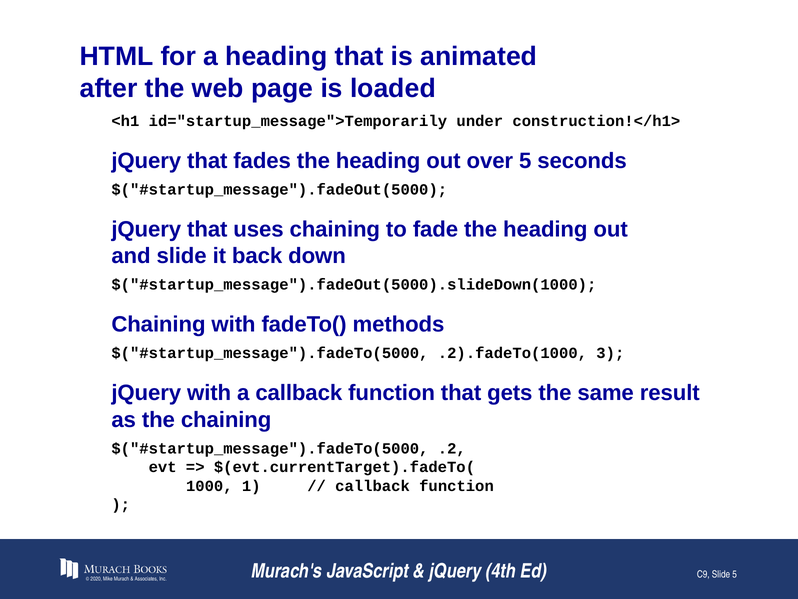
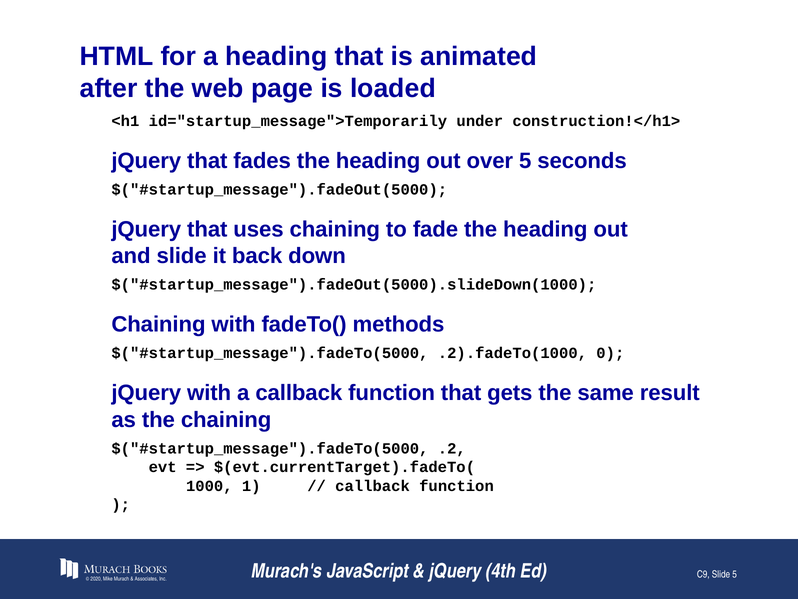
3: 3 -> 0 (610, 353)
